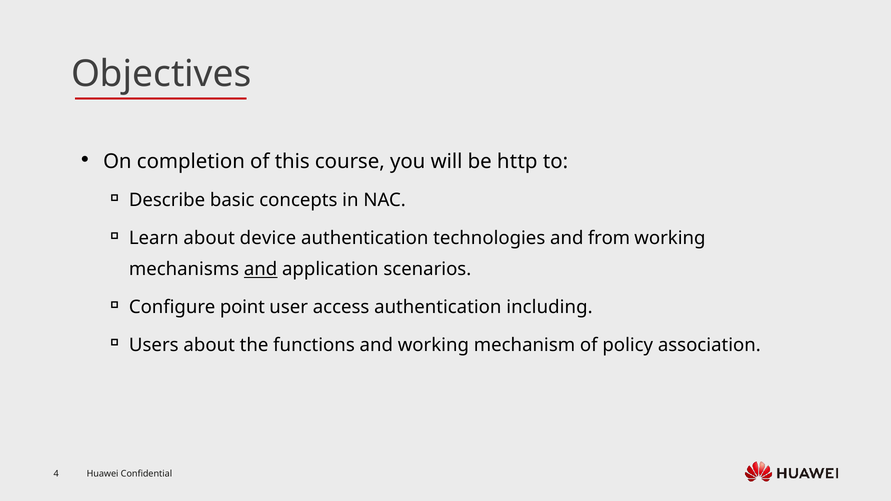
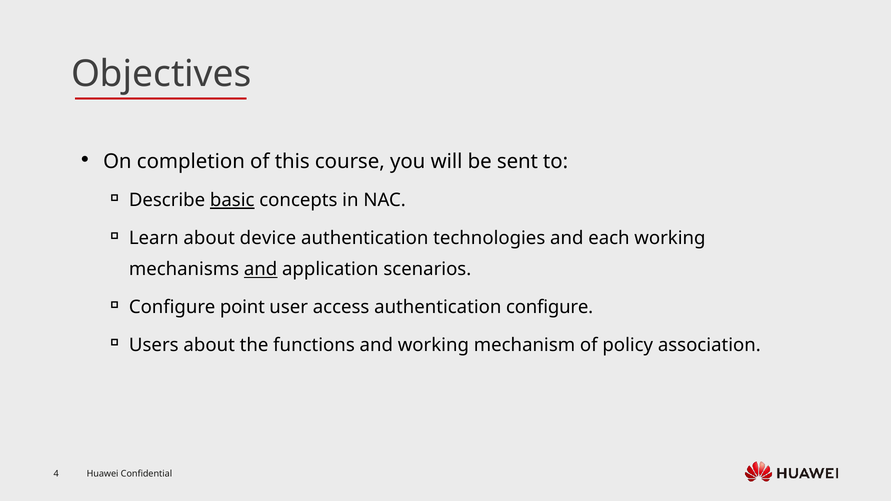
http: http -> sent (517, 162)
basic underline: none -> present (232, 200)
from: from -> each (609, 238)
authentication including: including -> configure (550, 307)
